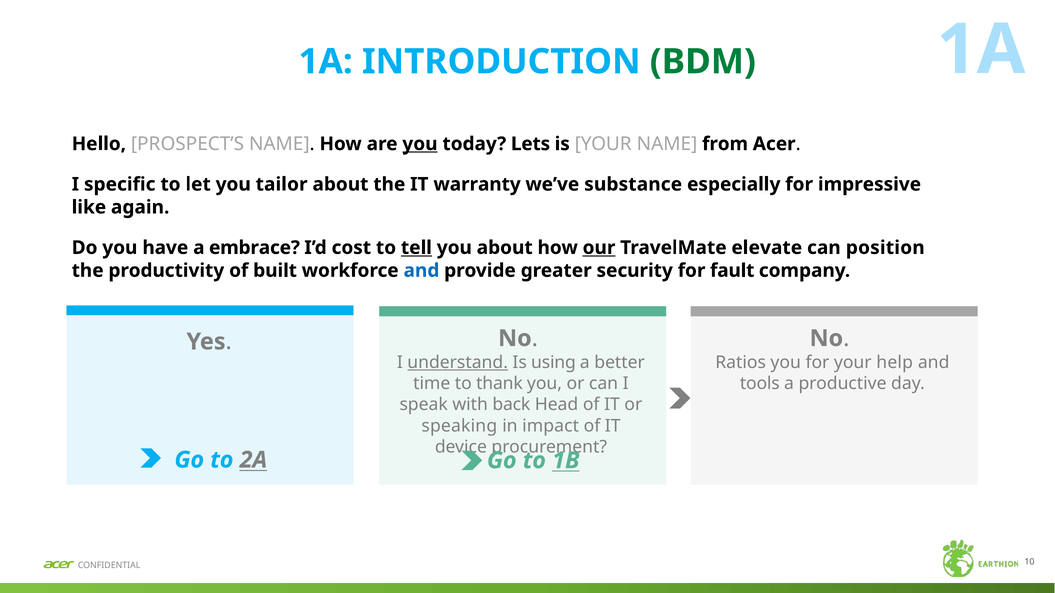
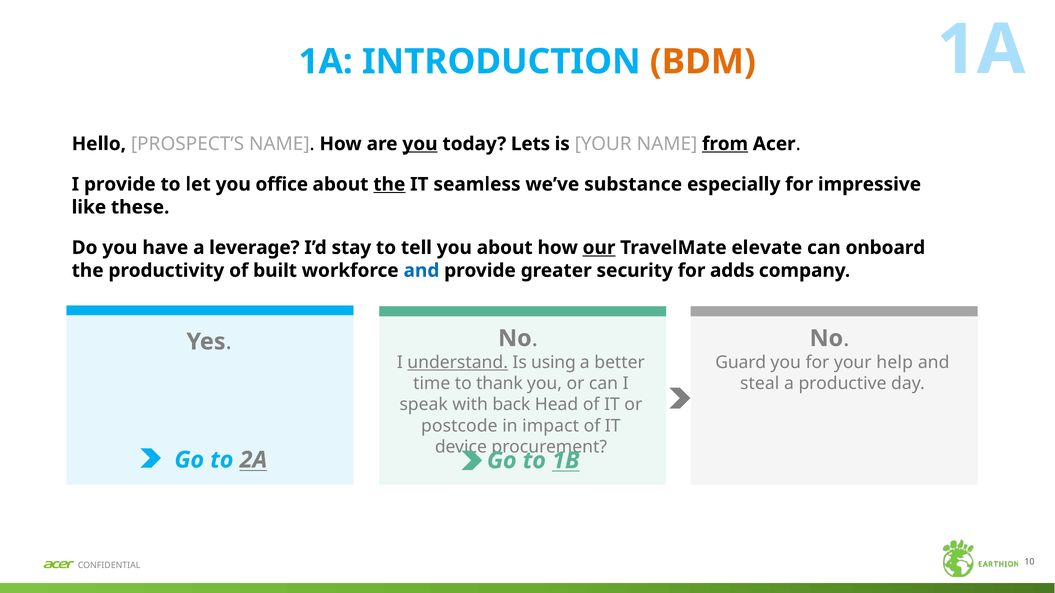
BDM colour: green -> orange (703, 62)
from underline: none -> present (725, 144)
I specific: specific -> provide (120, 184)
tailor: tailor -> office (282, 184)
the underline: none -> present (389, 184)
warranty: warranty -> seamless (477, 184)
again: again -> these (140, 207)
embrace: embrace -> leverage (254, 248)
cost: cost -> stay (351, 248)
tell underline: present -> none (416, 248)
position: position -> onboard (885, 248)
fault: fault -> adds (732, 271)
Ratios: Ratios -> Guard (741, 363)
tools: tools -> steal (760, 384)
speaking: speaking -> postcode (459, 426)
